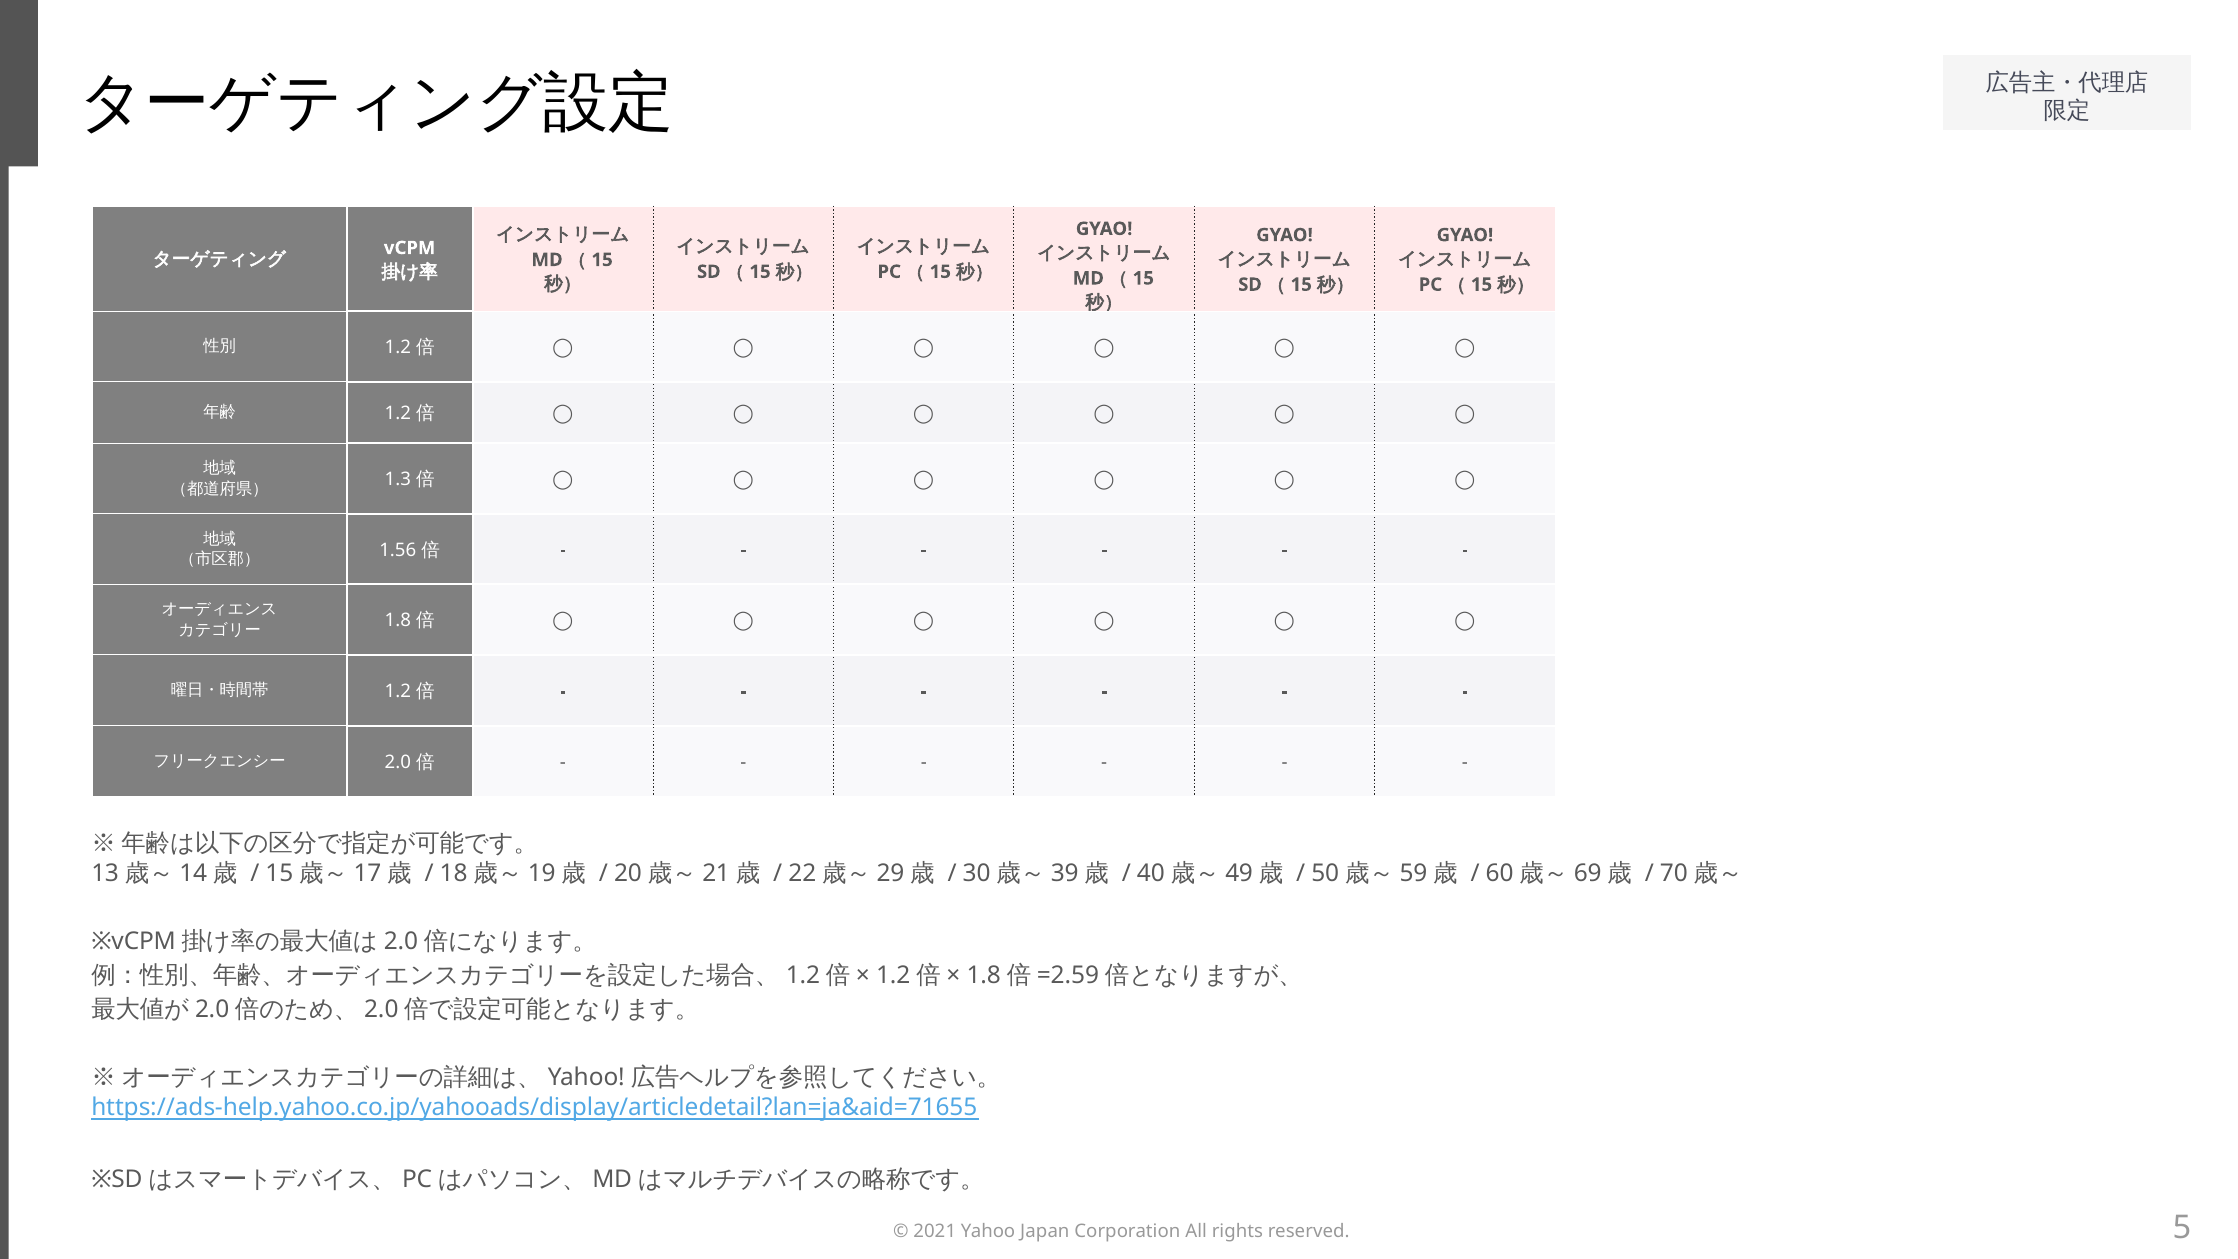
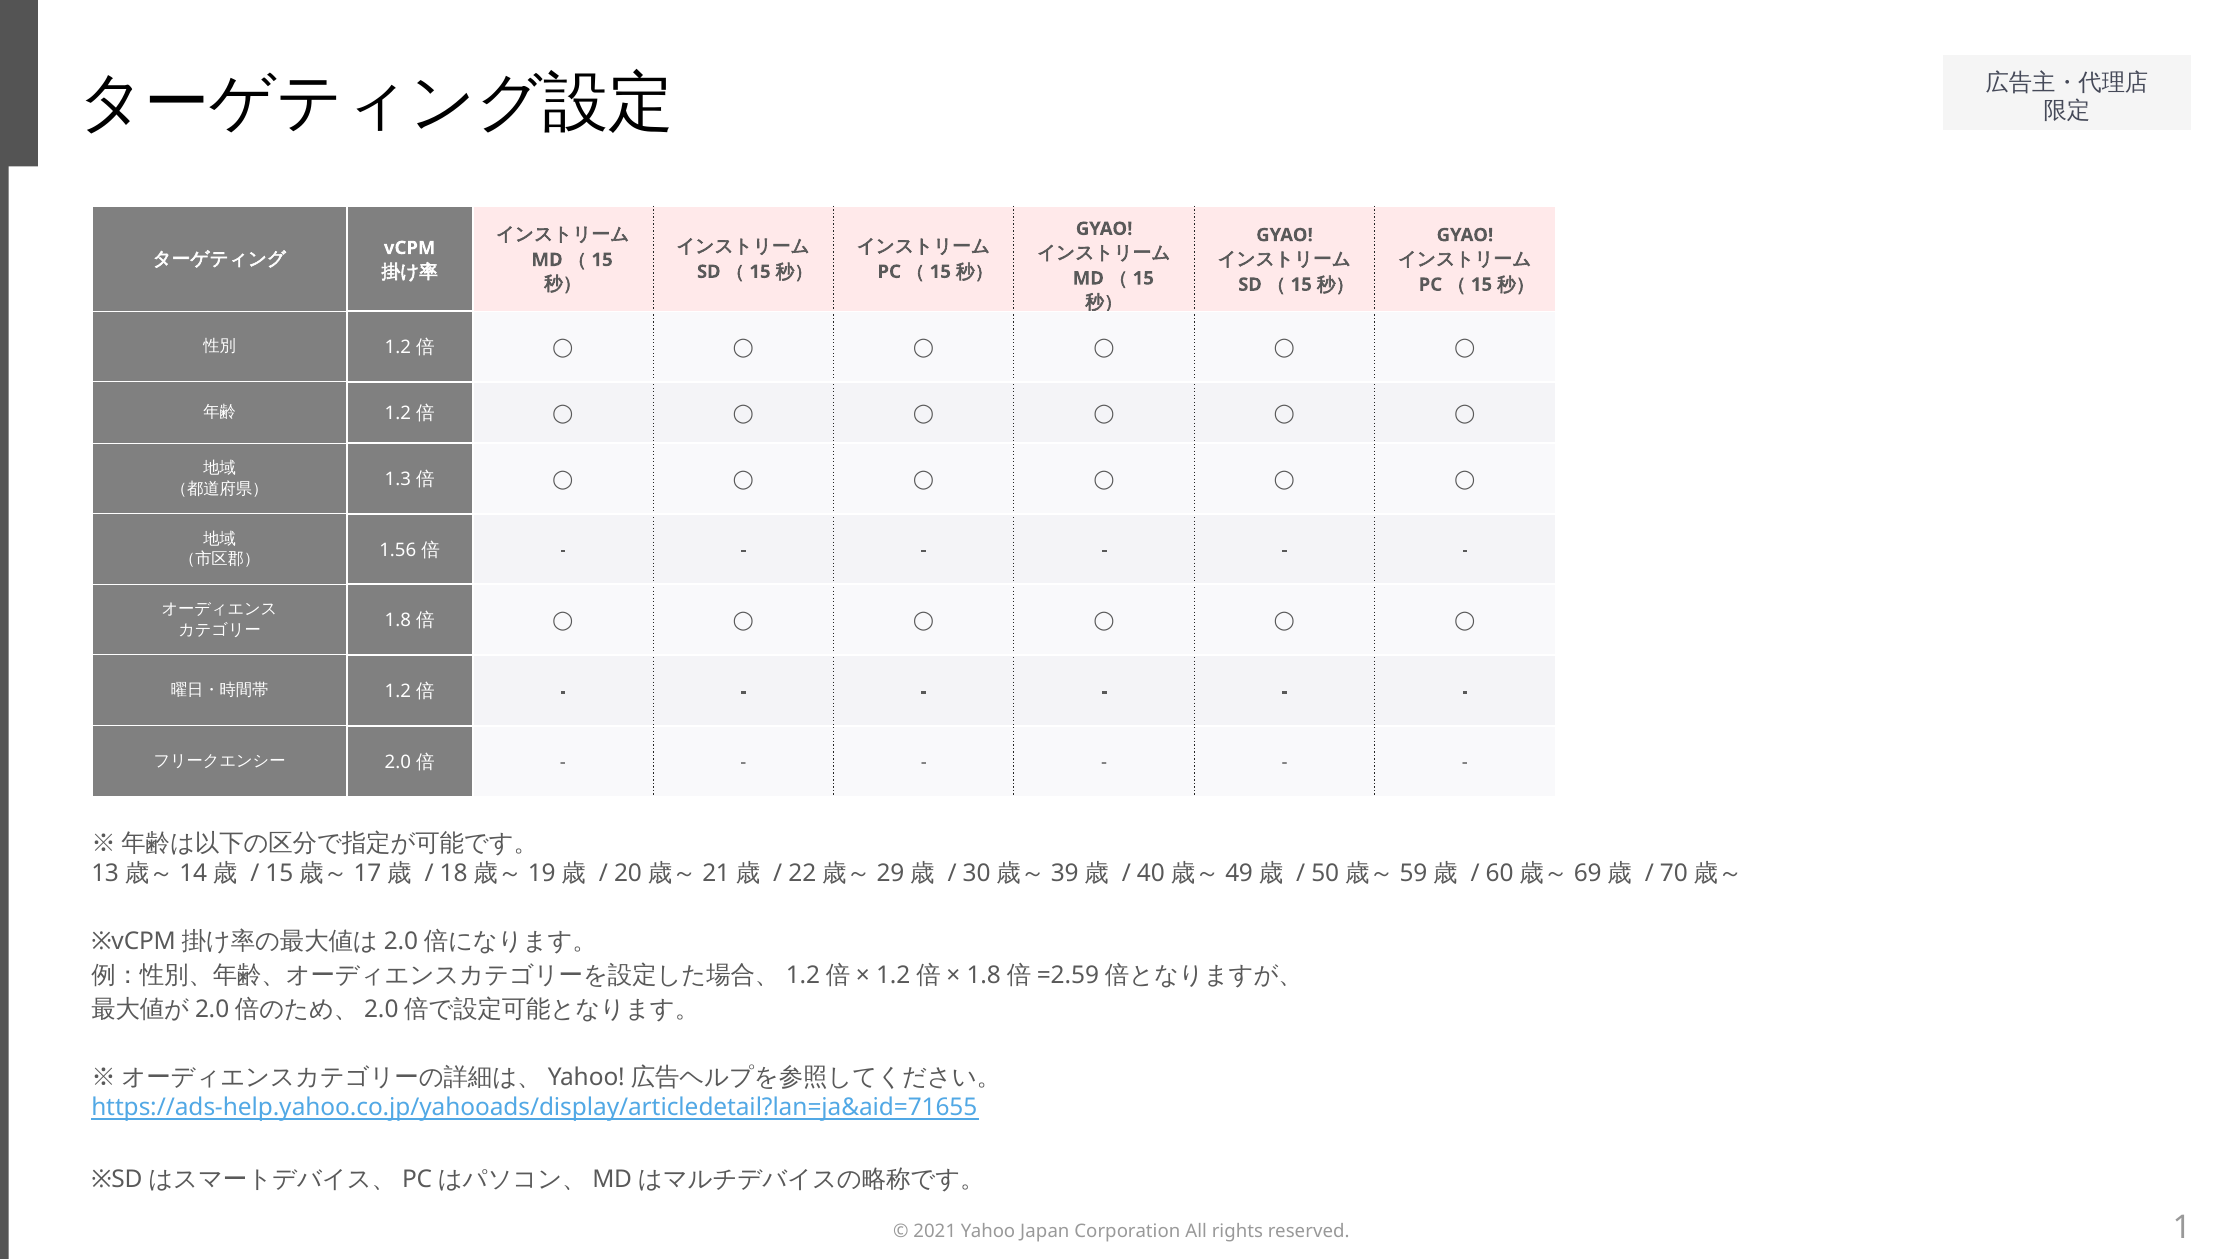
5: 5 -> 1 (2182, 1228)
